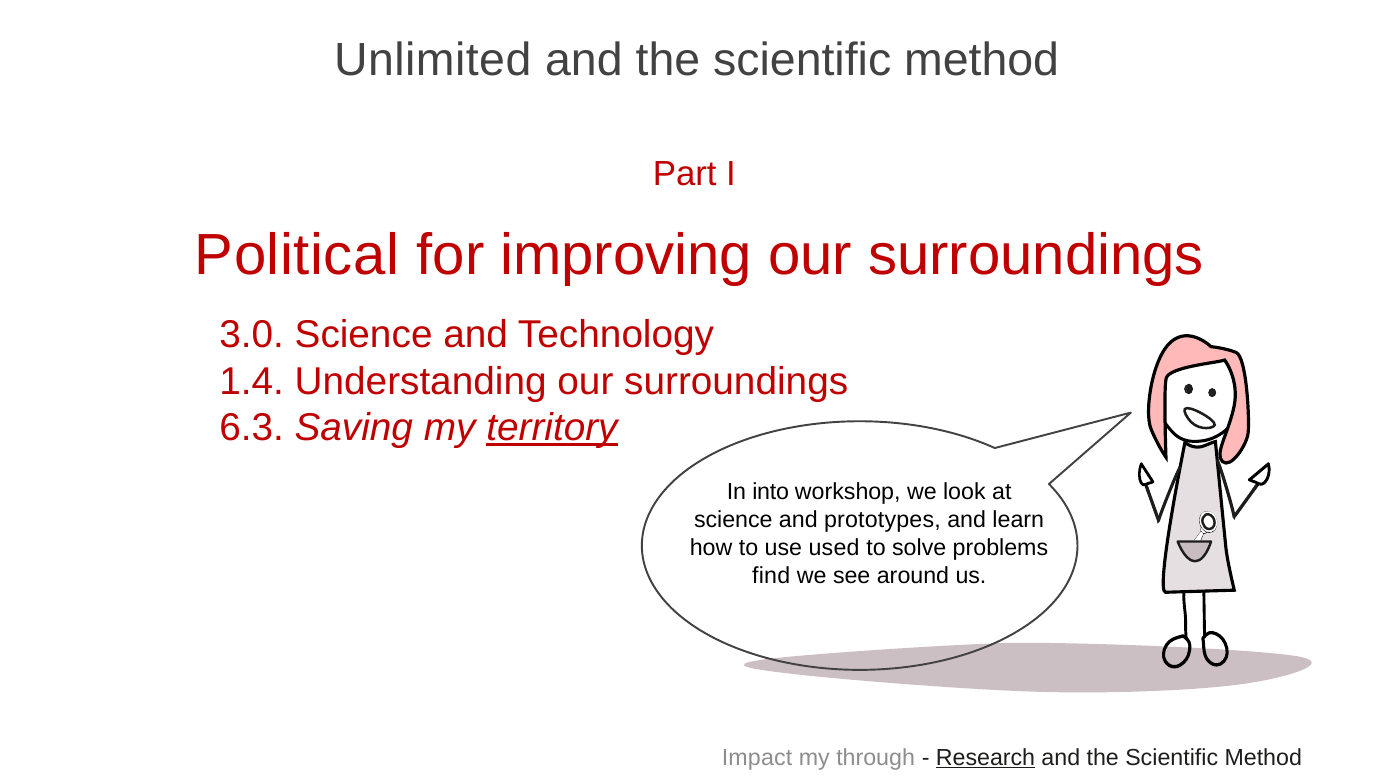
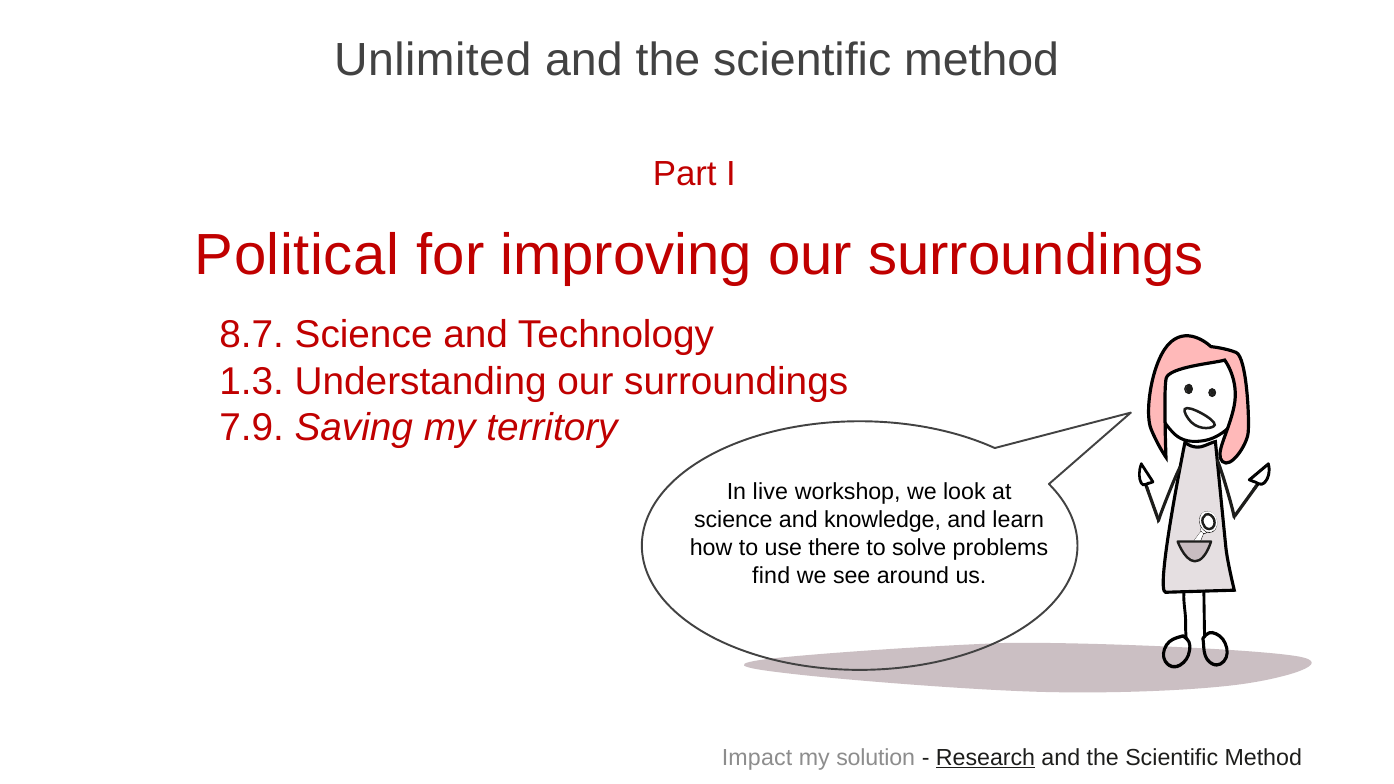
3.0: 3.0 -> 8.7 (252, 335)
1.4: 1.4 -> 1.3 (252, 381)
6.3: 6.3 -> 7.9 (252, 428)
territory underline: present -> none (552, 428)
into: into -> live (770, 492)
prototypes: prototypes -> knowledge (883, 520)
used: used -> there (834, 548)
through: through -> solution (876, 758)
